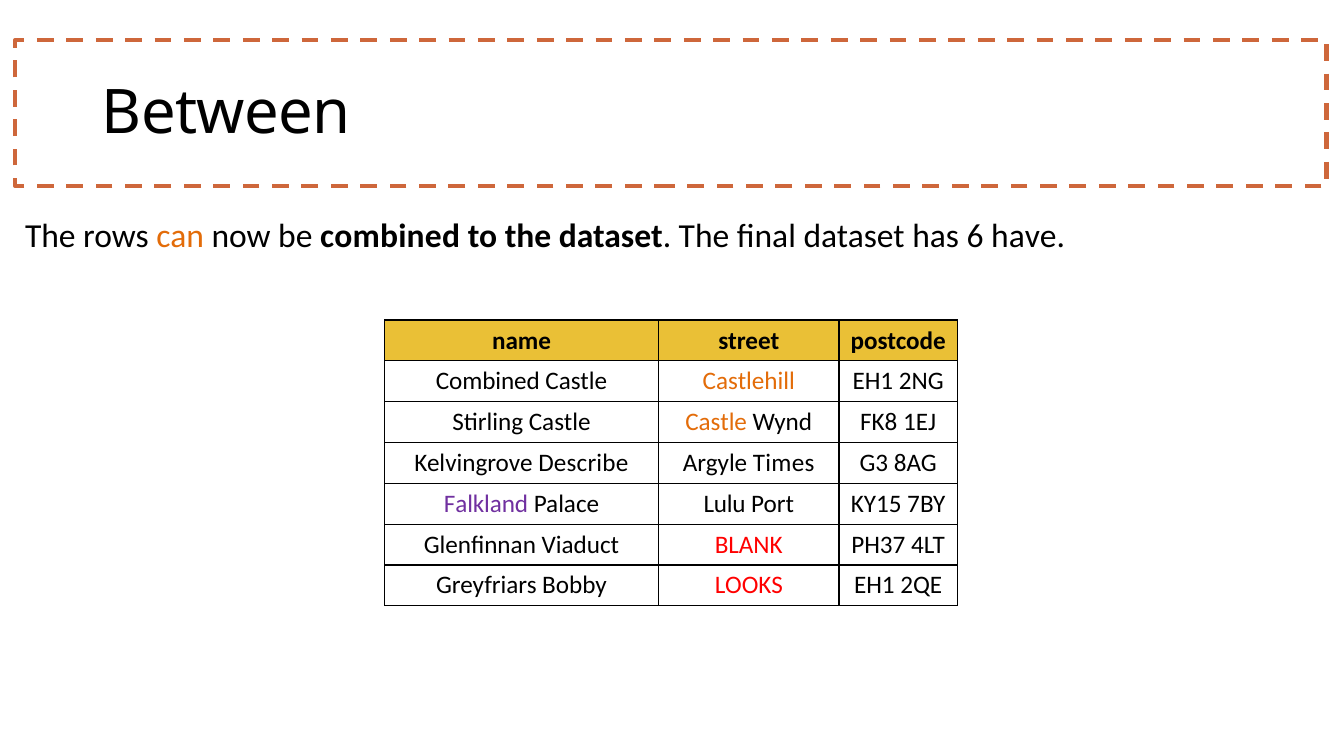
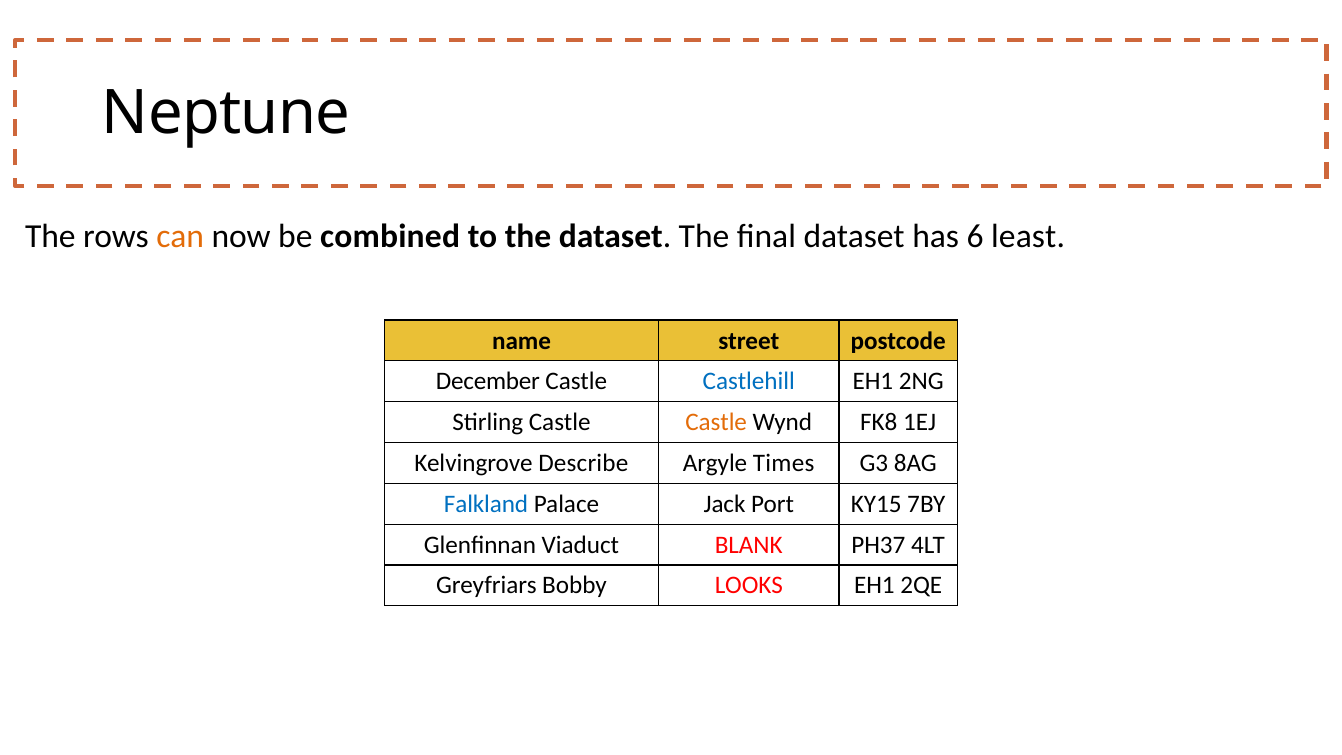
Between: Between -> Neptune (226, 113)
have: have -> least (1028, 236)
Combined: Combined -> December (488, 381)
Castlehill colour: orange -> blue (749, 381)
Falkland colour: purple -> blue (486, 504)
Lulu: Lulu -> Jack (725, 504)
